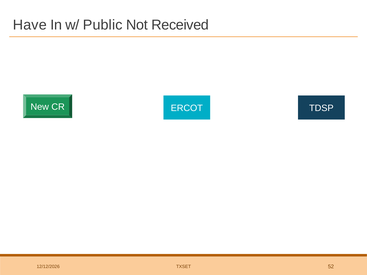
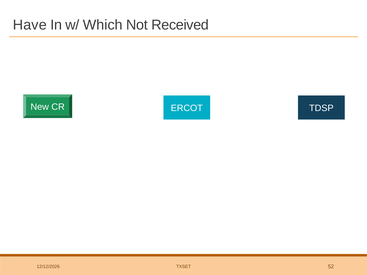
Public: Public -> Which (103, 25)
